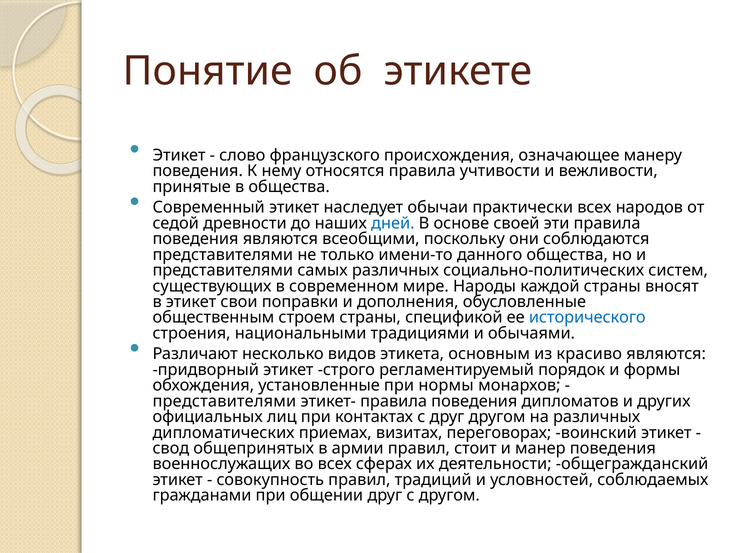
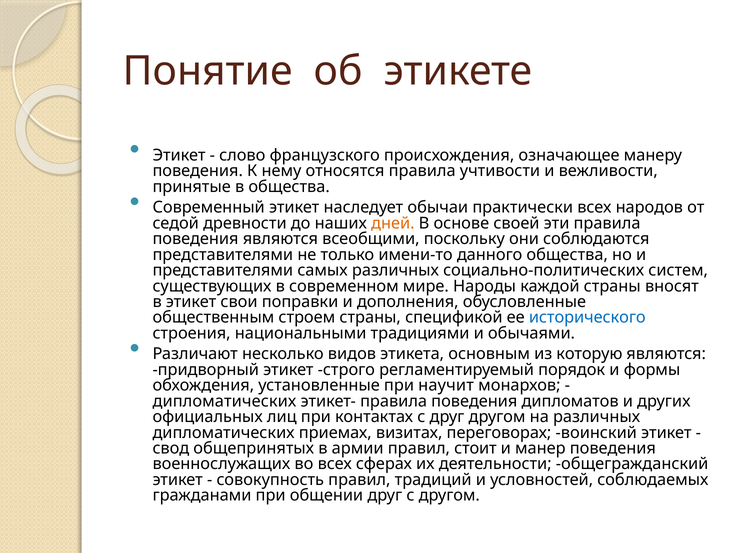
дней colour: blue -> orange (393, 223)
красиво: красиво -> которую (589, 354)
нормы: нормы -> научит (446, 385)
представителями: представителями -> дипломатических (224, 401)
